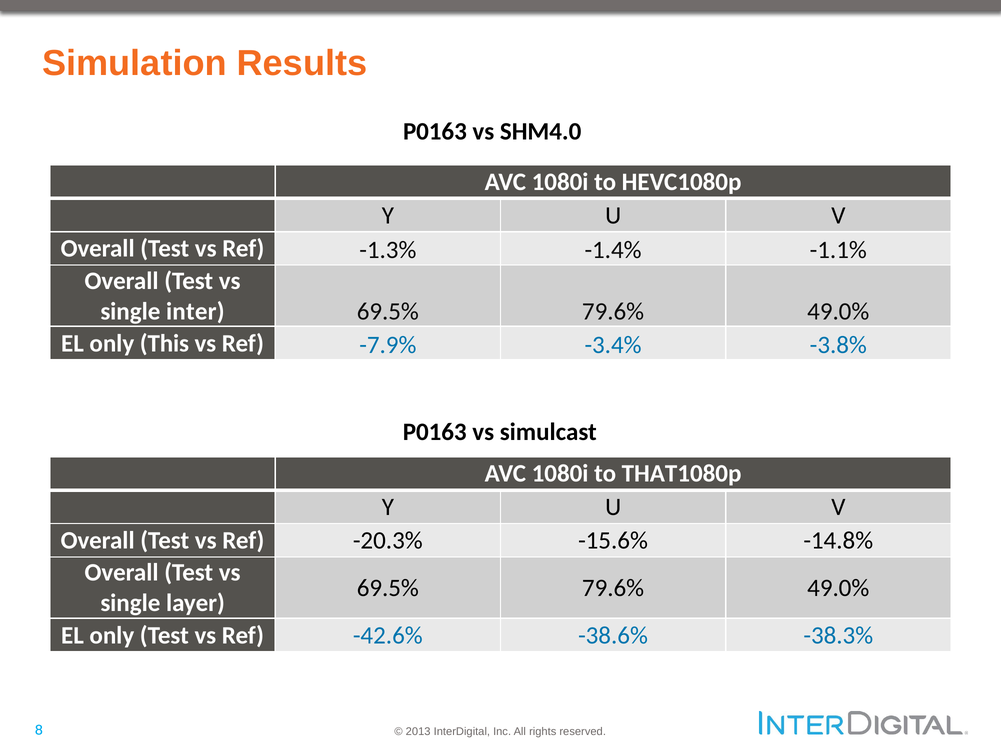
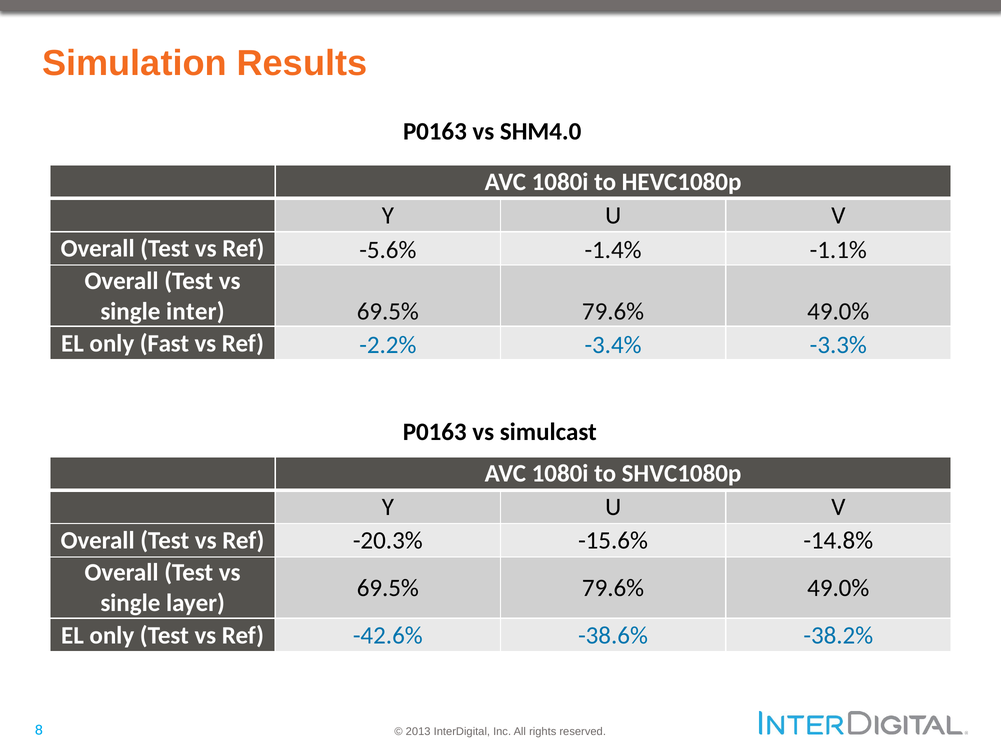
-1.3%: -1.3% -> -5.6% (388, 250)
This: This -> Fast (164, 343)
-7.9%: -7.9% -> -2.2% (388, 345)
-3.8%: -3.8% -> -3.3% (838, 345)
THAT1080p: THAT1080p -> SHVC1080p (682, 474)
-38.3%: -38.3% -> -38.2% (838, 635)
